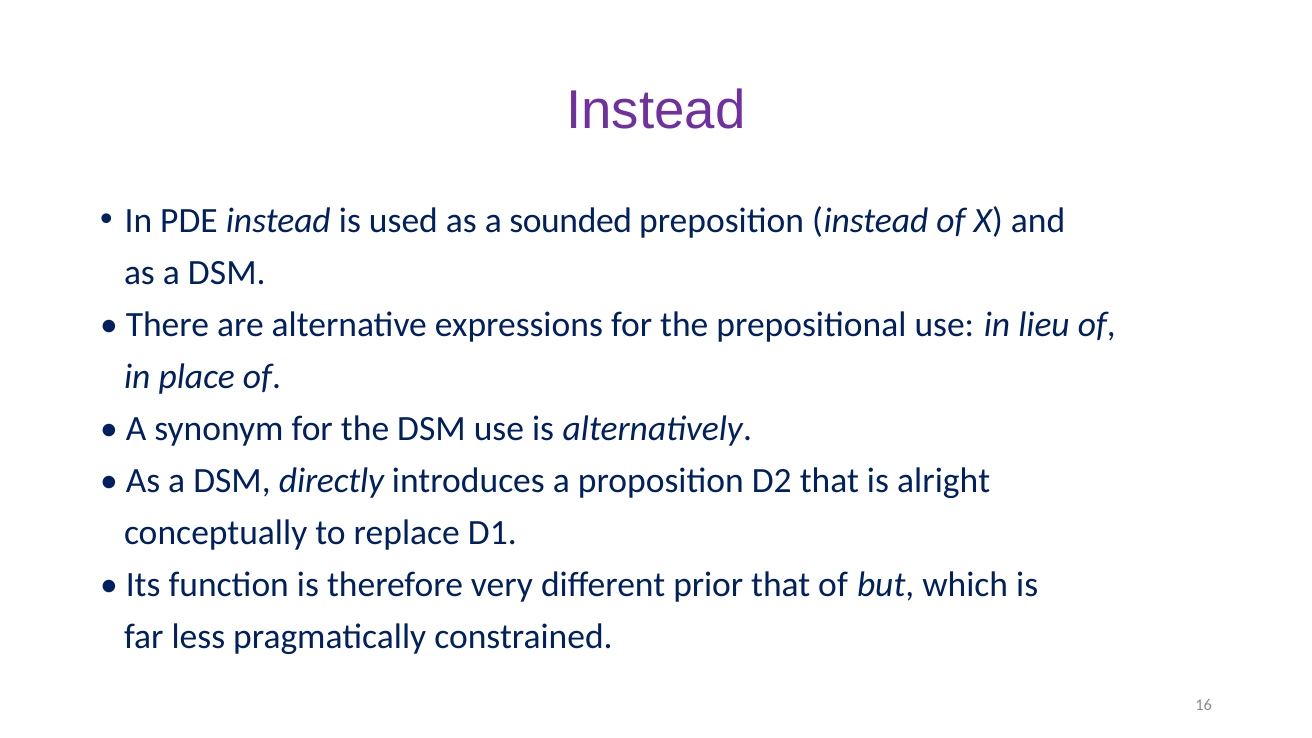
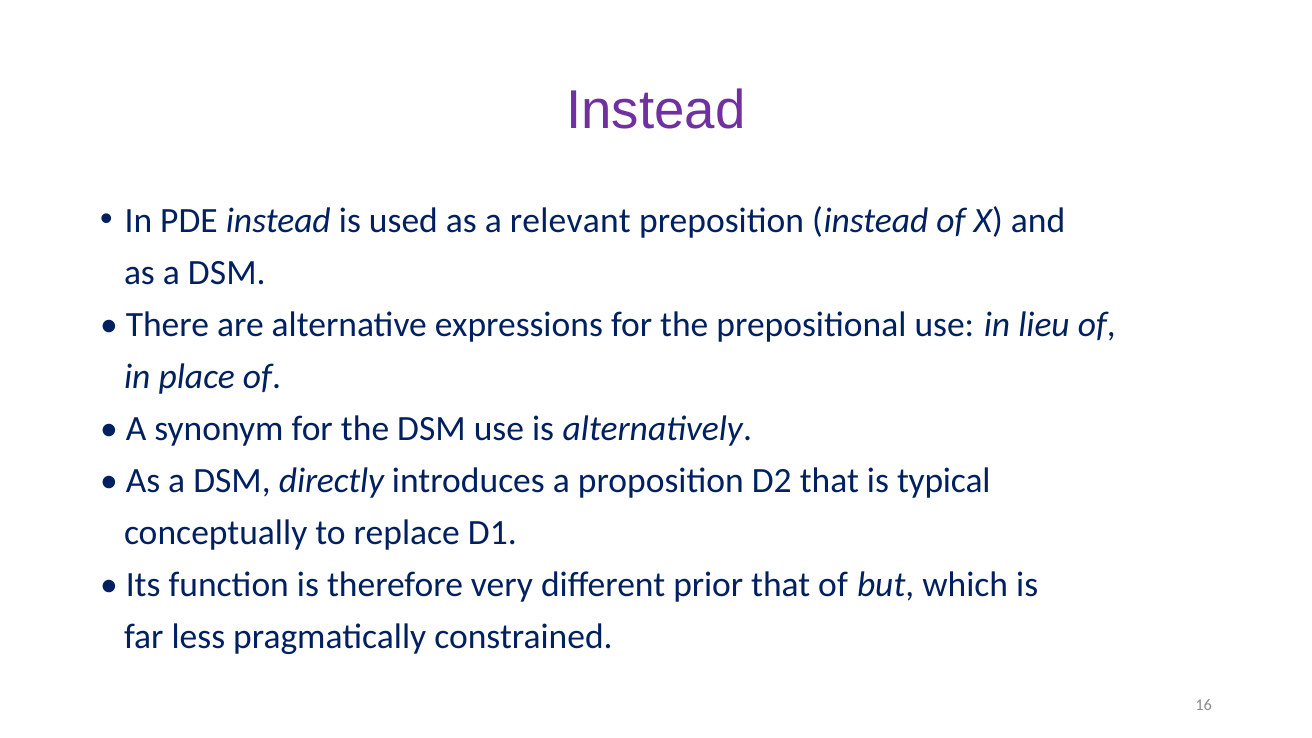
sounded: sounded -> relevant (570, 220)
alright: alright -> typical (944, 480)
